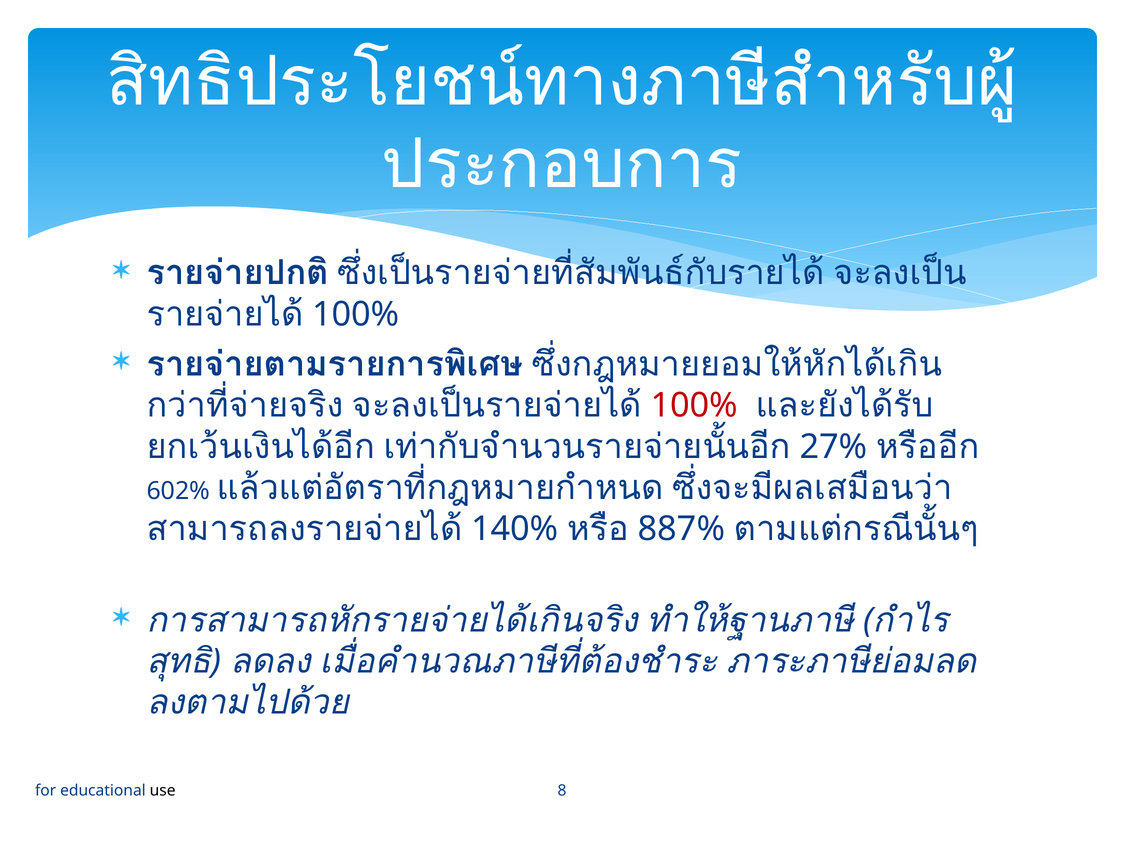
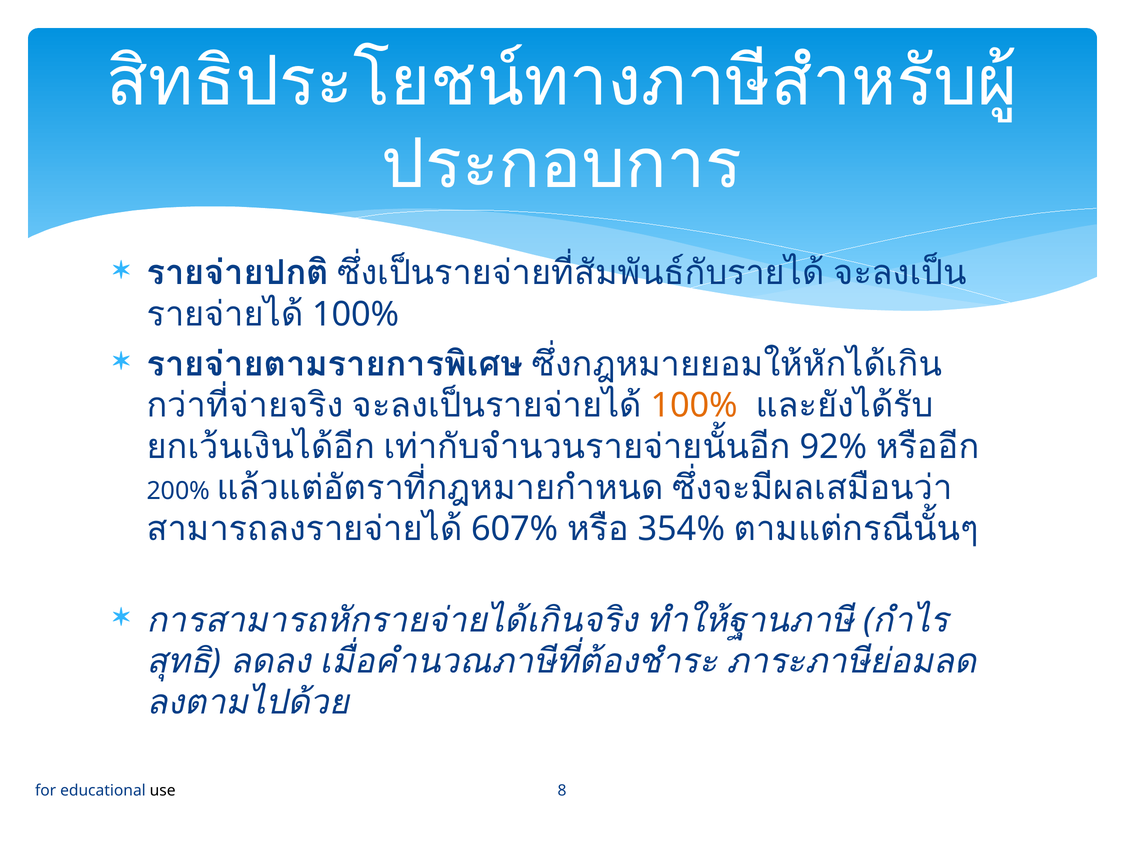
100% colour: red -> orange (694, 405)
27%: 27% -> 92% (834, 447)
602%: 602% -> 200% (178, 491)
140%: 140% -> 607% (515, 529)
887%: 887% -> 354% (681, 529)
